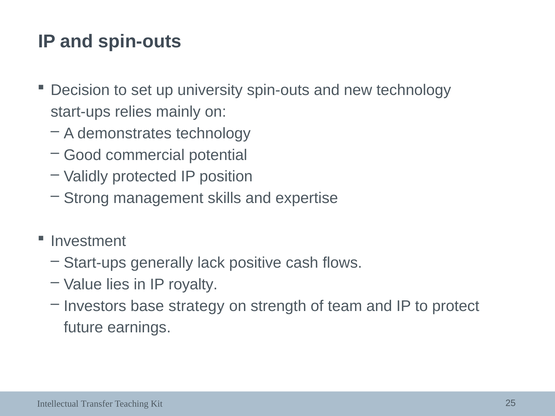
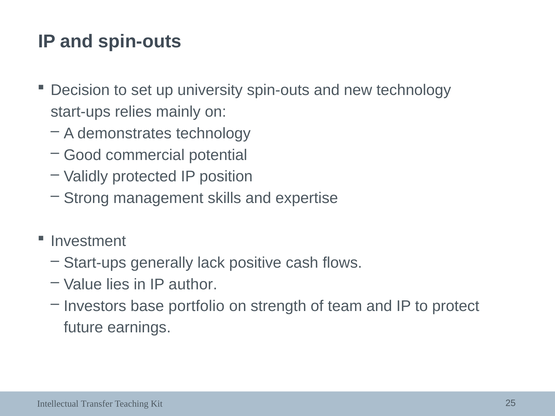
royalty: royalty -> author (193, 285)
strategy: strategy -> portfolio (197, 306)
